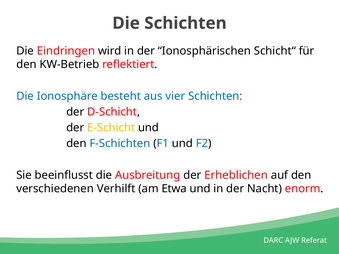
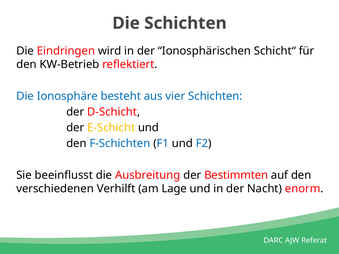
Erheblichen: Erheblichen -> Bestimmten (236, 175)
Etwa: Etwa -> Lage (174, 189)
